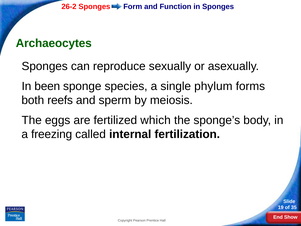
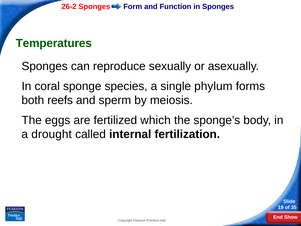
Archaeocytes: Archaeocytes -> Temperatures (54, 43)
been: been -> coral (47, 86)
freezing: freezing -> drought (52, 134)
